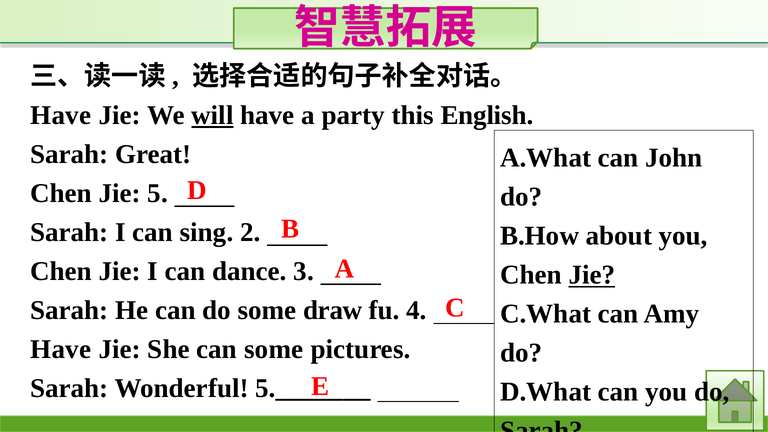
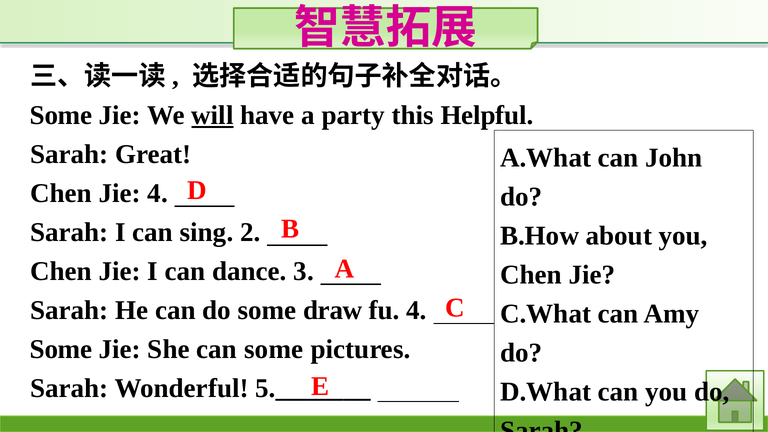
Have: Have -> Some (61, 115)
this English: English -> Helpful (487, 115)
Jie 5: 5 -> 4 (158, 193)
Jie underline: present -> none (592, 275)
Have: Have -> Some (61, 349)
